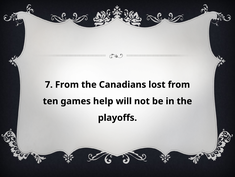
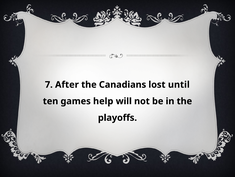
7 From: From -> After (67, 84)
lost from: from -> until (179, 84)
